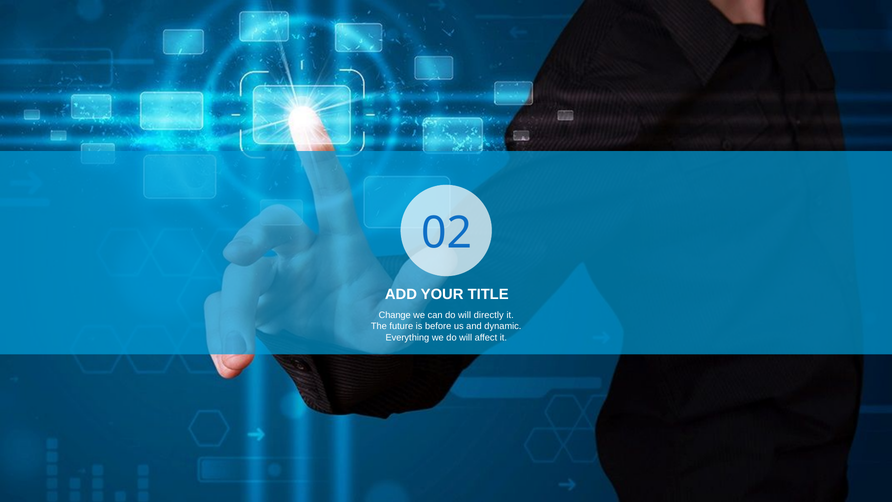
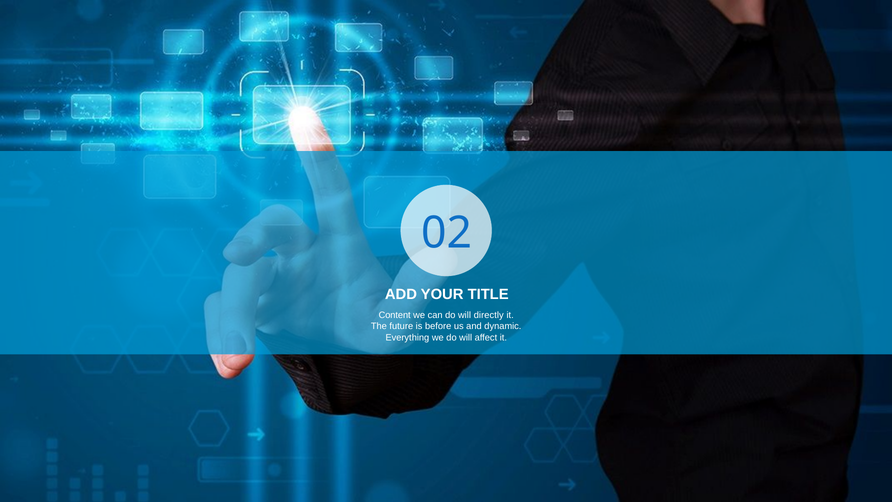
Change: Change -> Content (395, 315)
